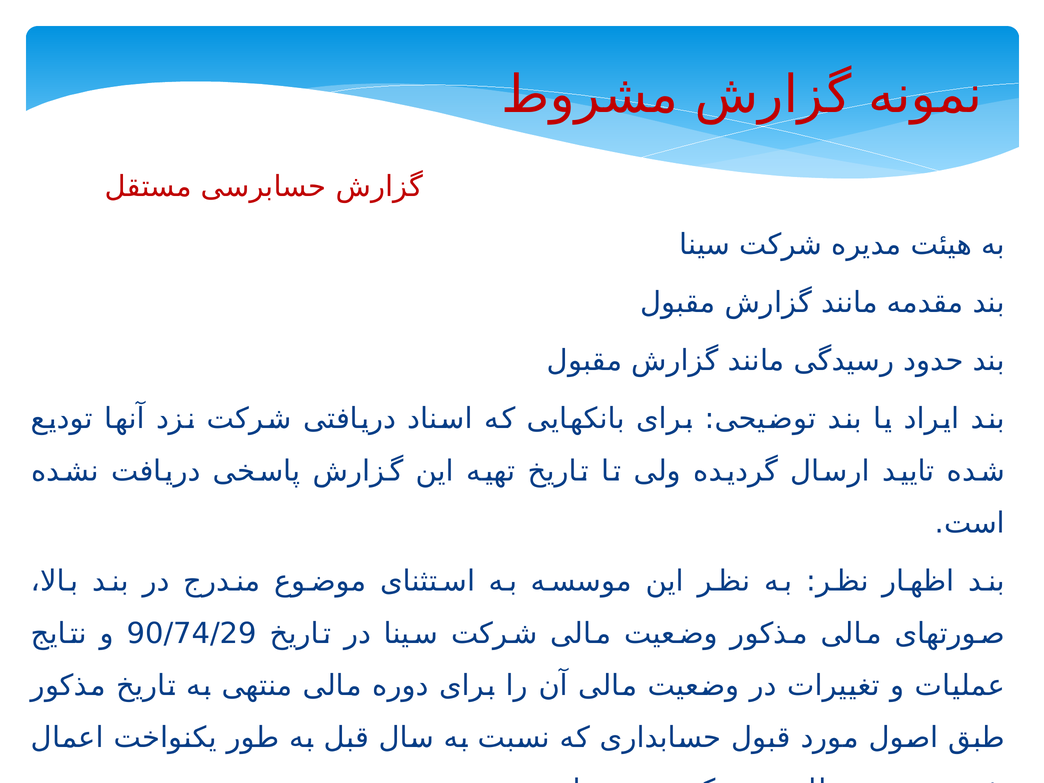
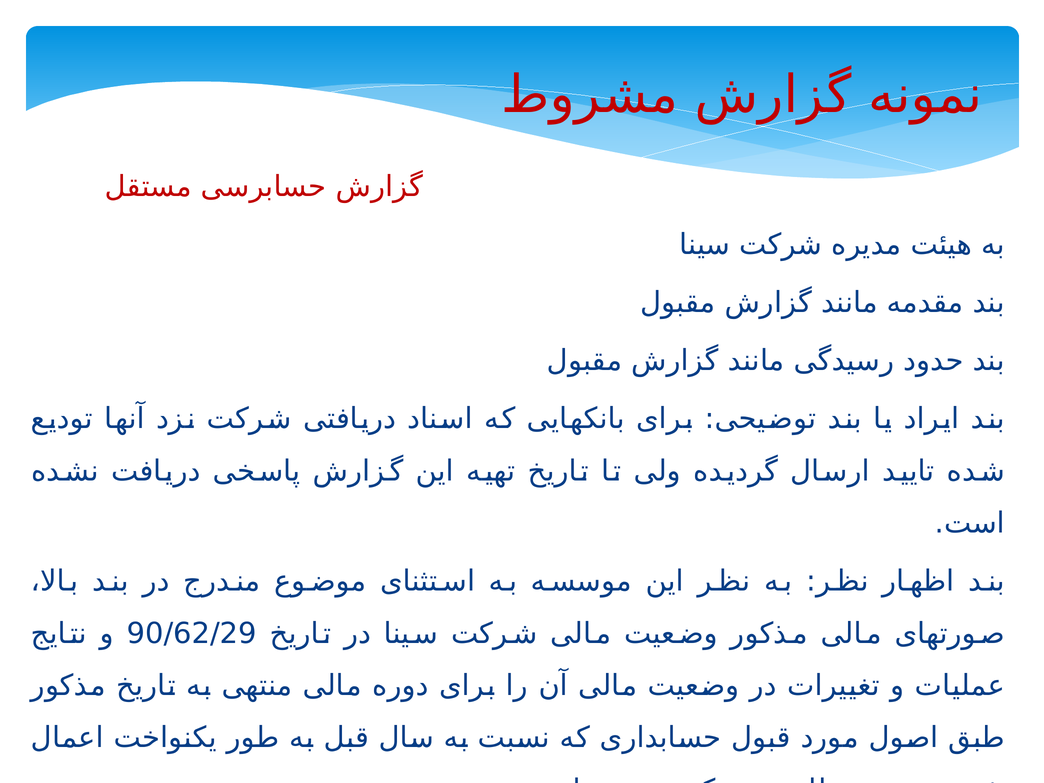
90/74/29: 90/74/29 -> 90/62/29 (192, 633)
